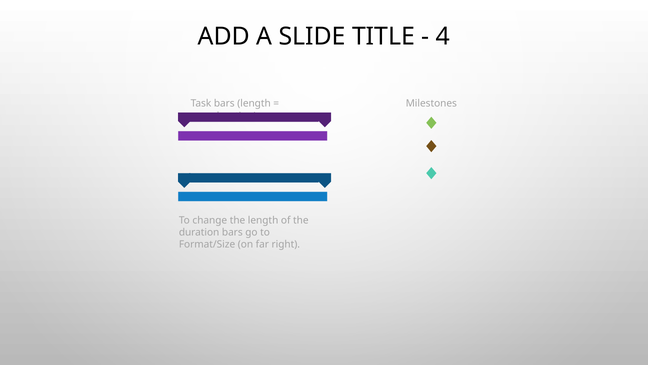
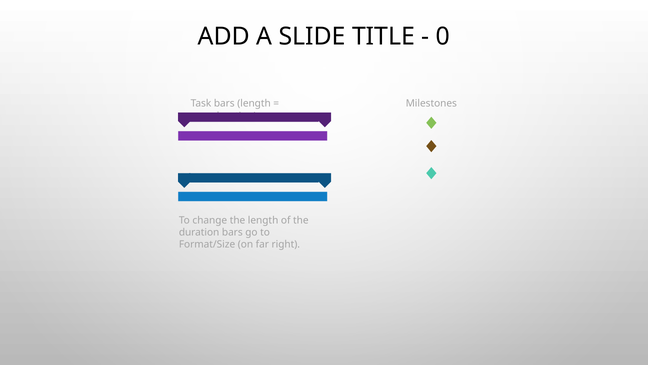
4: 4 -> 0 (443, 37)
